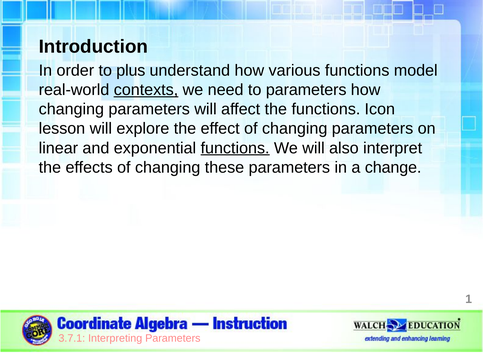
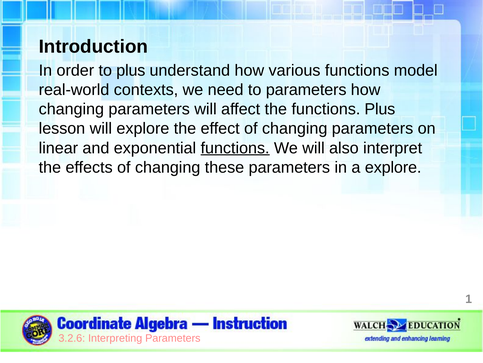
contexts underline: present -> none (146, 90)
functions Icon: Icon -> Plus (380, 109)
a change: change -> explore (393, 167)
3.7.1: 3.7.1 -> 3.2.6 (72, 338)
